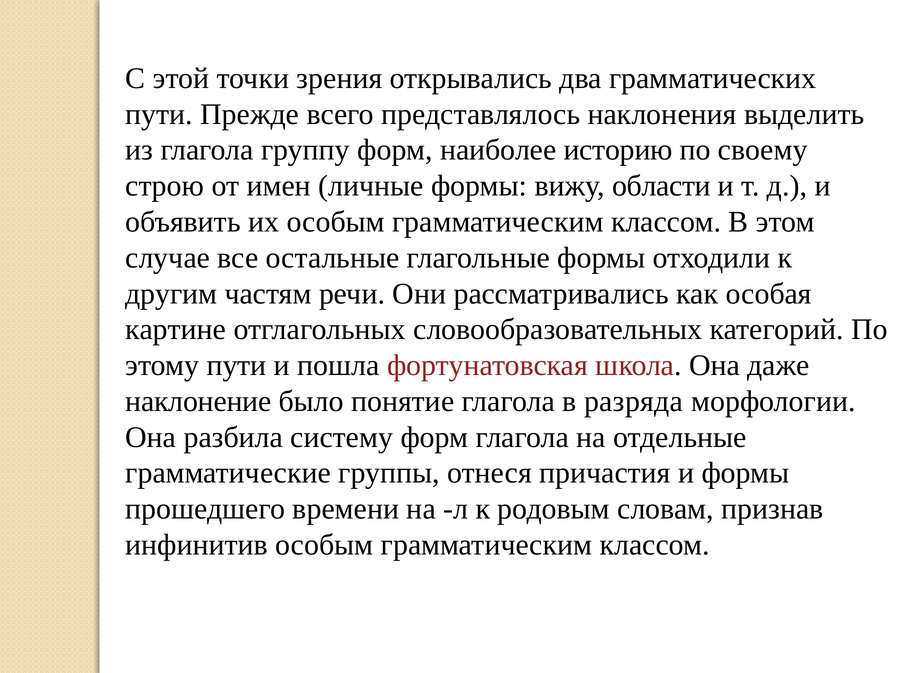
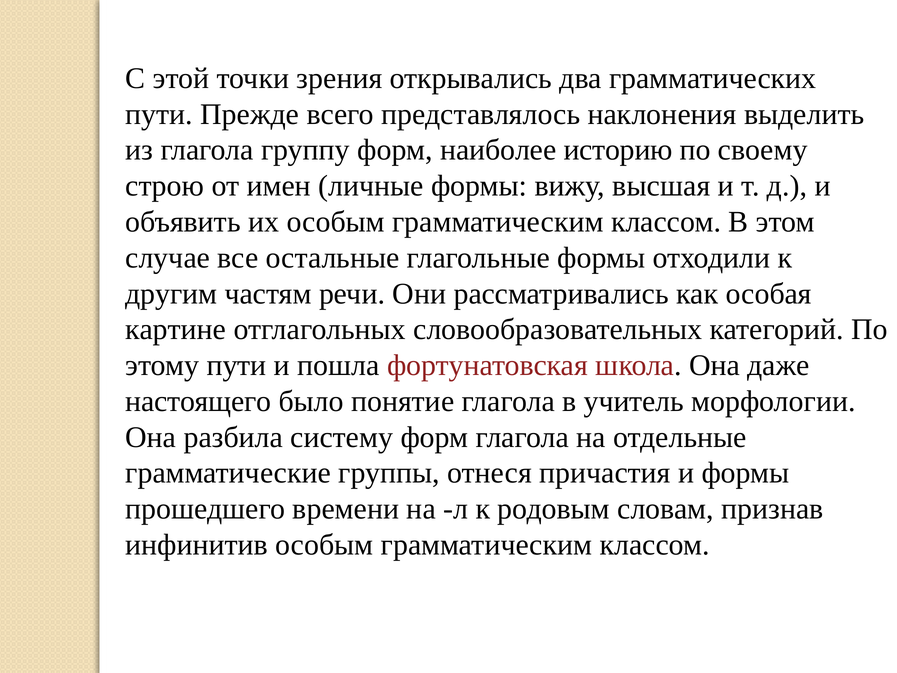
области: области -> высшая (661, 186)
наклонение: наклонение -> настоящего (198, 401)
разряда: разряда -> учитель (634, 401)
